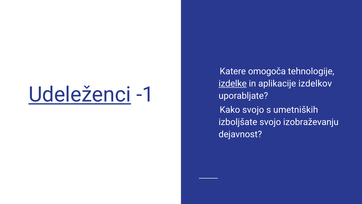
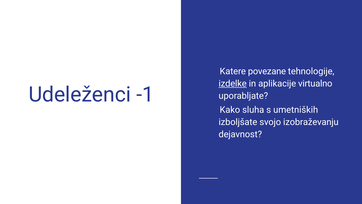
omogoča: omogoča -> povezane (267, 71)
izdelkov: izdelkov -> virtualno (315, 83)
Udeleženci underline: present -> none (80, 95)
svojo: svojo -> sluha (253, 110)
